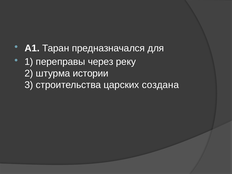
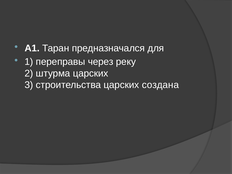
штурма истории: истории -> царских (91, 73)
